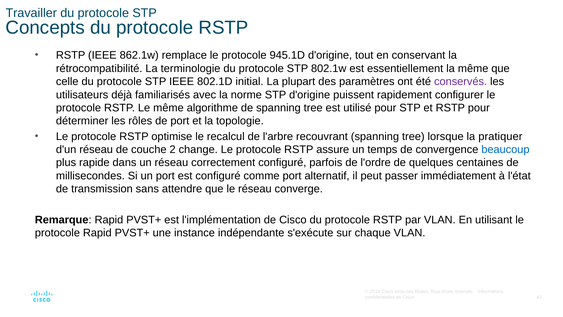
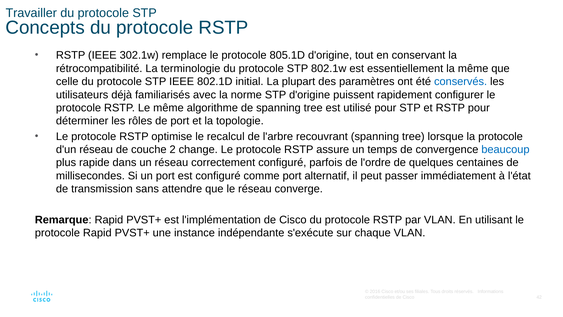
862.1w: 862.1w -> 302.1w (139, 55)
945.1D: 945.1D -> 805.1D (287, 55)
conservés colour: purple -> blue (461, 82)
la pratiquer: pratiquer -> protocole (500, 136)
